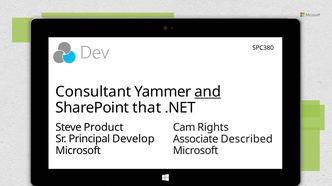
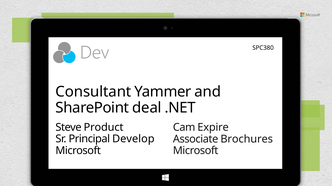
and underline: present -> none (208, 92)
that: that -> deal (147, 108)
Rights: Rights -> Expire (213, 128)
Described: Described -> Brochures (247, 139)
